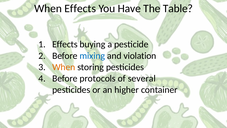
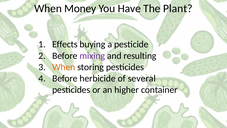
When Effects: Effects -> Money (80, 8)
Table: Table -> Plant (178, 8)
mixing colour: blue -> purple (92, 56)
violation: violation -> resulting (140, 56)
protocols: protocols -> herbicide (98, 78)
